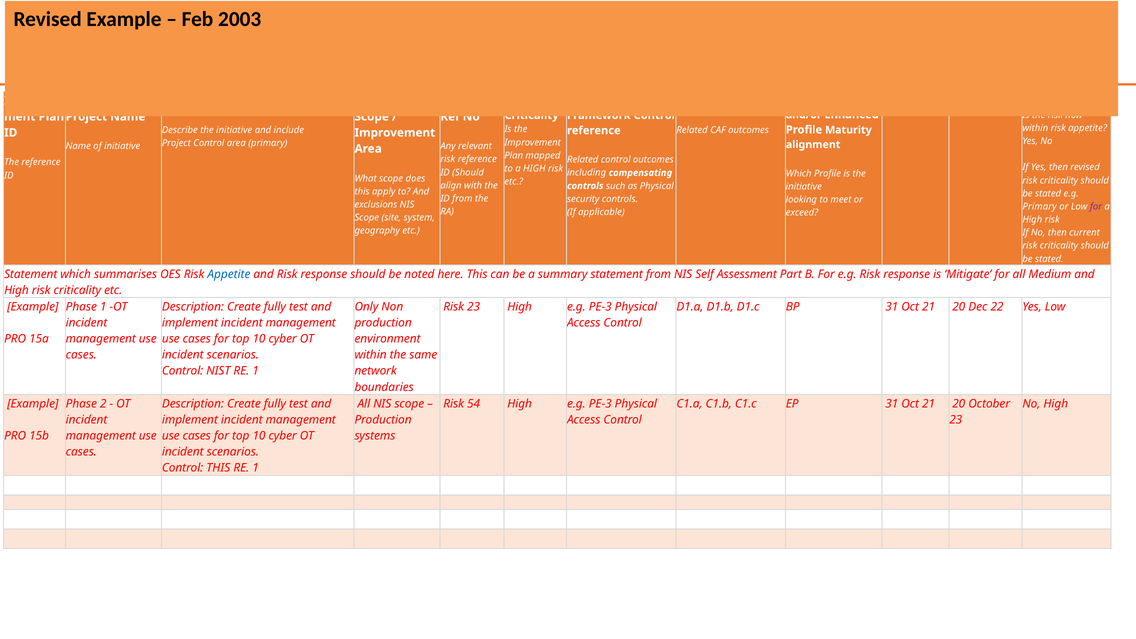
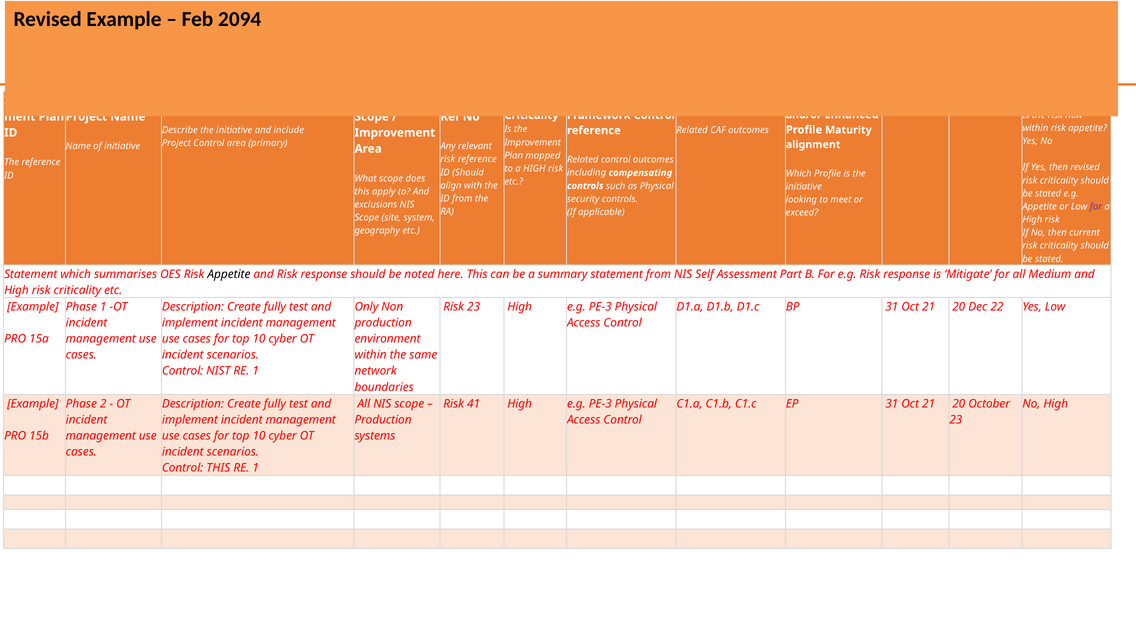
2003: 2003 -> 2094 (240, 19)
Primary: Primary -> Appetite (1040, 207)
Appetite colour: blue -> black (229, 274)
54: 54 -> 41 (474, 404)
